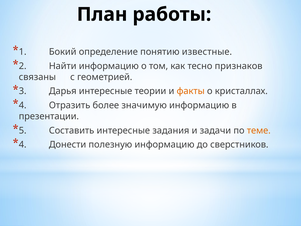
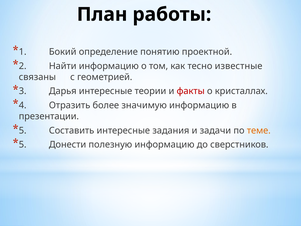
известные: известные -> проектной (207, 52)
признаков: признаков -> известные (239, 66)
факты colour: orange -> red (191, 91)
4: 4 -> 5 (23, 145)
